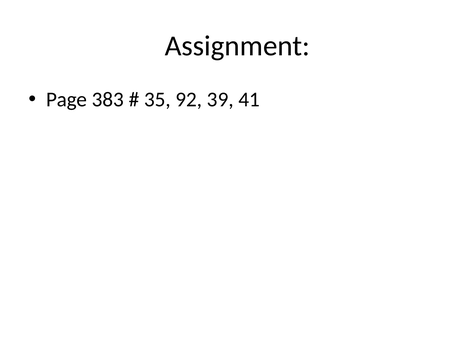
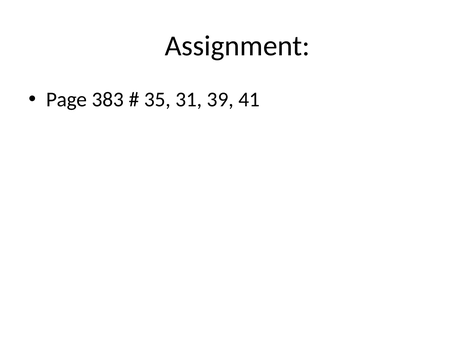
92: 92 -> 31 (189, 100)
